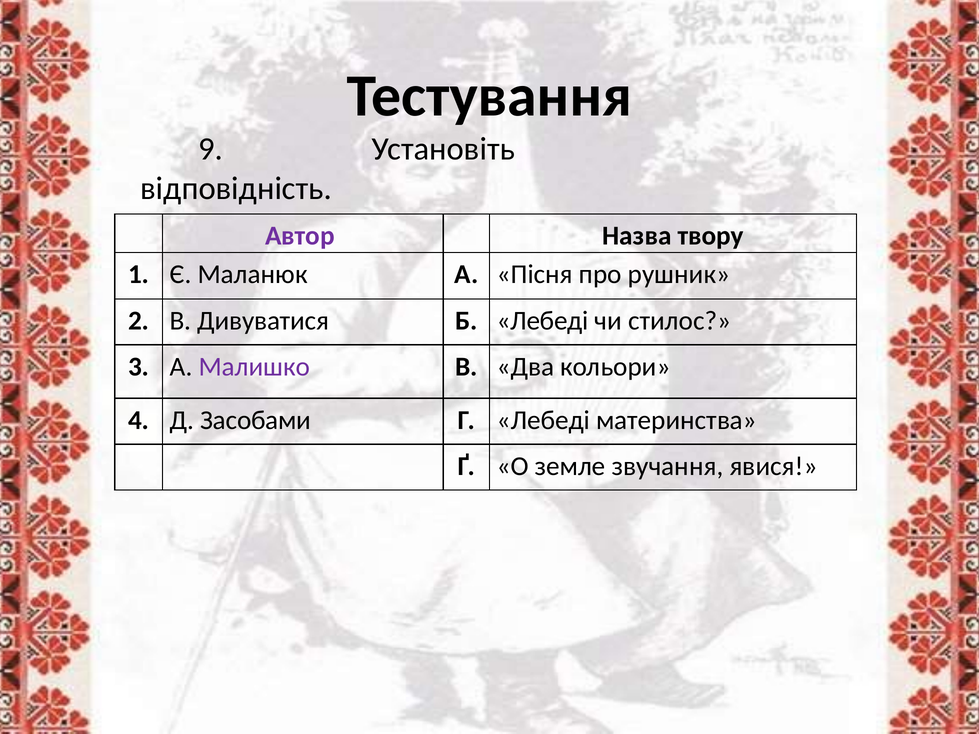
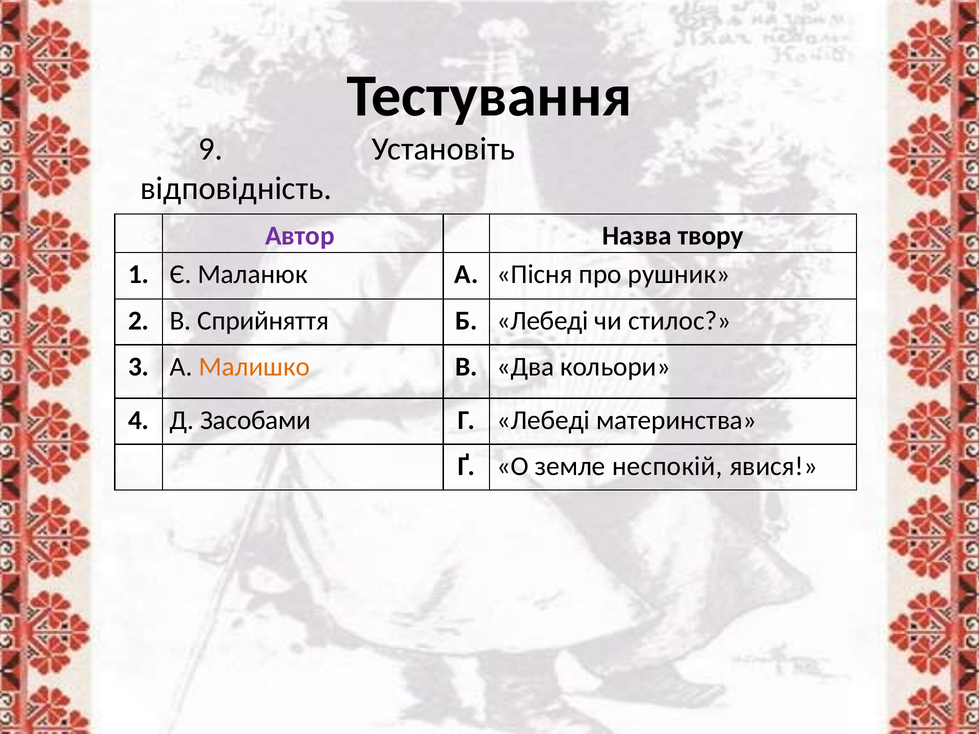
Дивуватися: Дивуватися -> Сприйняття (263, 321)
Малишко colour: purple -> orange (254, 367)
звучання: звучання -> неспокій (667, 466)
